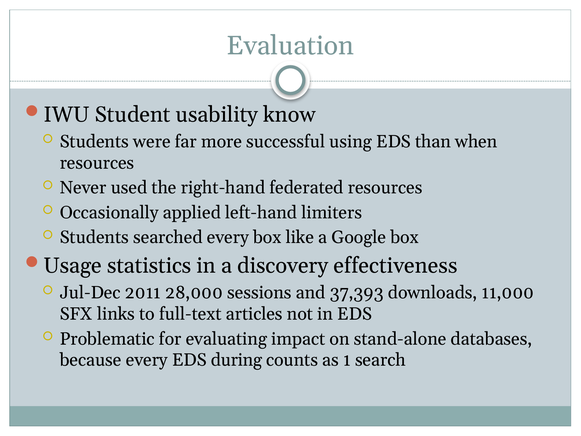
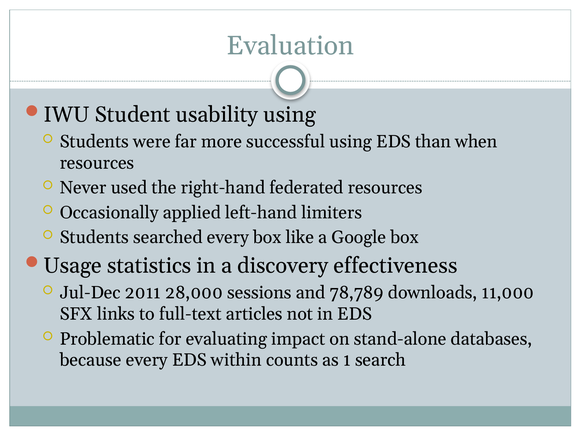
usability know: know -> using (289, 114)
37,393: 37,393 -> 78,789 (357, 293)
during: during -> within (236, 360)
